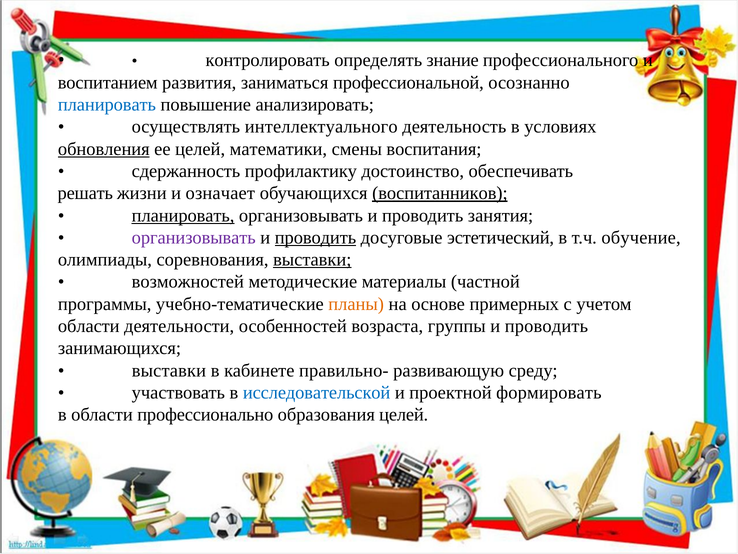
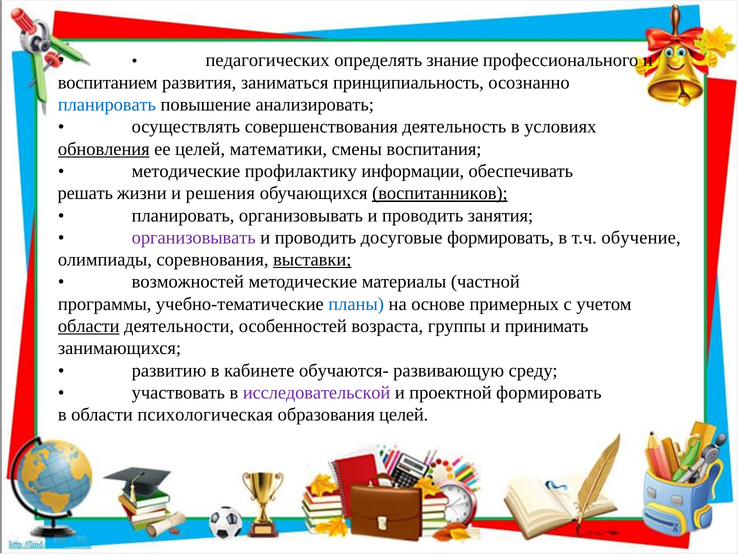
контролировать: контролировать -> педагогических (268, 60)
профессиональной: профессиональной -> принципиальность (408, 82)
интеллектуального: интеллектуального -> совершенствования (321, 127)
сдержанность: сдержанность -> методические (186, 171)
достоинство: достоинство -> информации (413, 171)
означает: означает -> решения (220, 193)
планировать underline: present -> none (183, 215)
проводить underline: present -> none (315, 237)
досуговые эстетический: эстетический -> формировать (501, 237)
планы colour: orange -> blue (356, 304)
области underline: none -> present (89, 326)
группы и проводить: проводить -> принимать (547, 326)
выставки: выставки -> развитию (169, 370)
правильно-: правильно- -> обучаются- (344, 370)
исследовательской colour: blue -> purple (317, 392)
профессионально: профессионально -> психологическая (205, 414)
